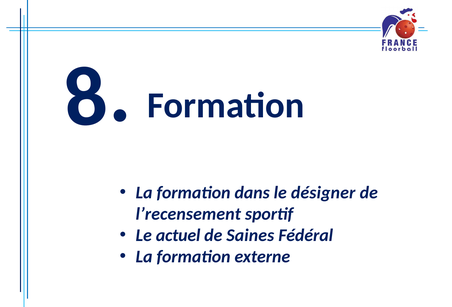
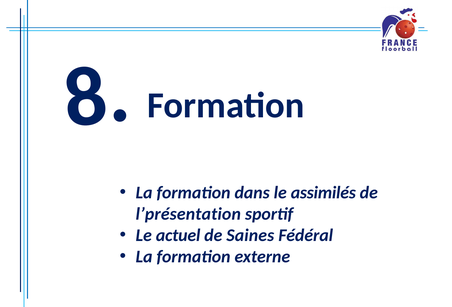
désigner: désigner -> assimilés (323, 193)
l’recensement: l’recensement -> l’présentation (188, 214)
